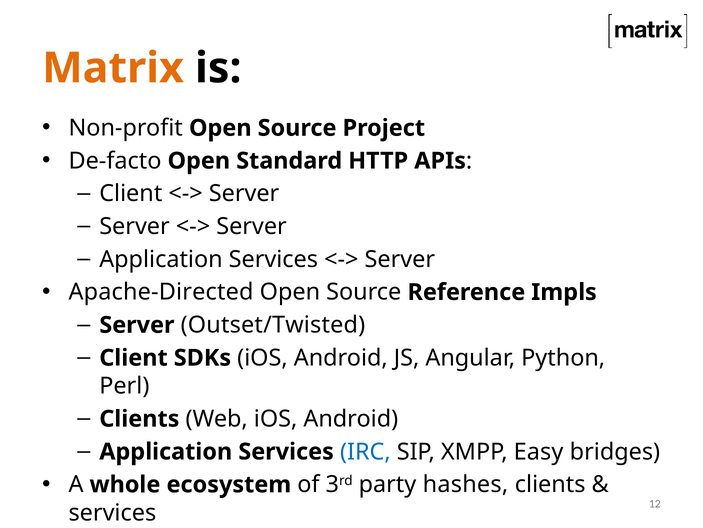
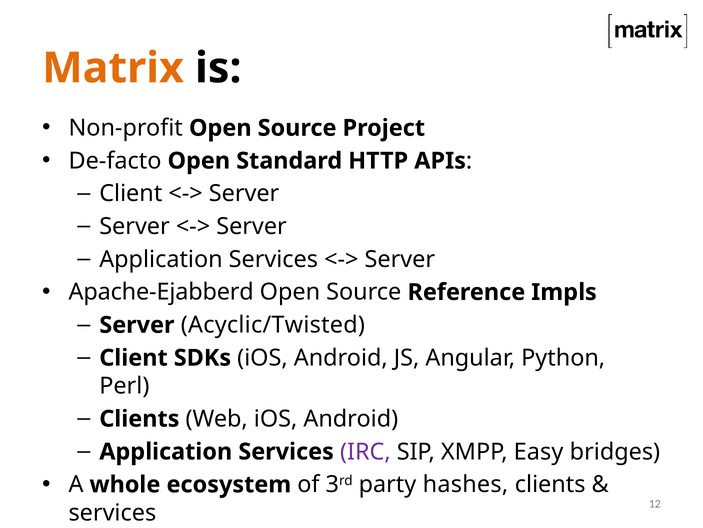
Apache-Directed: Apache-Directed -> Apache-Ejabberd (161, 292)
Outset/Twisted: Outset/Twisted -> Acyclic/Twisted (273, 325)
IRC colour: blue -> purple (365, 451)
